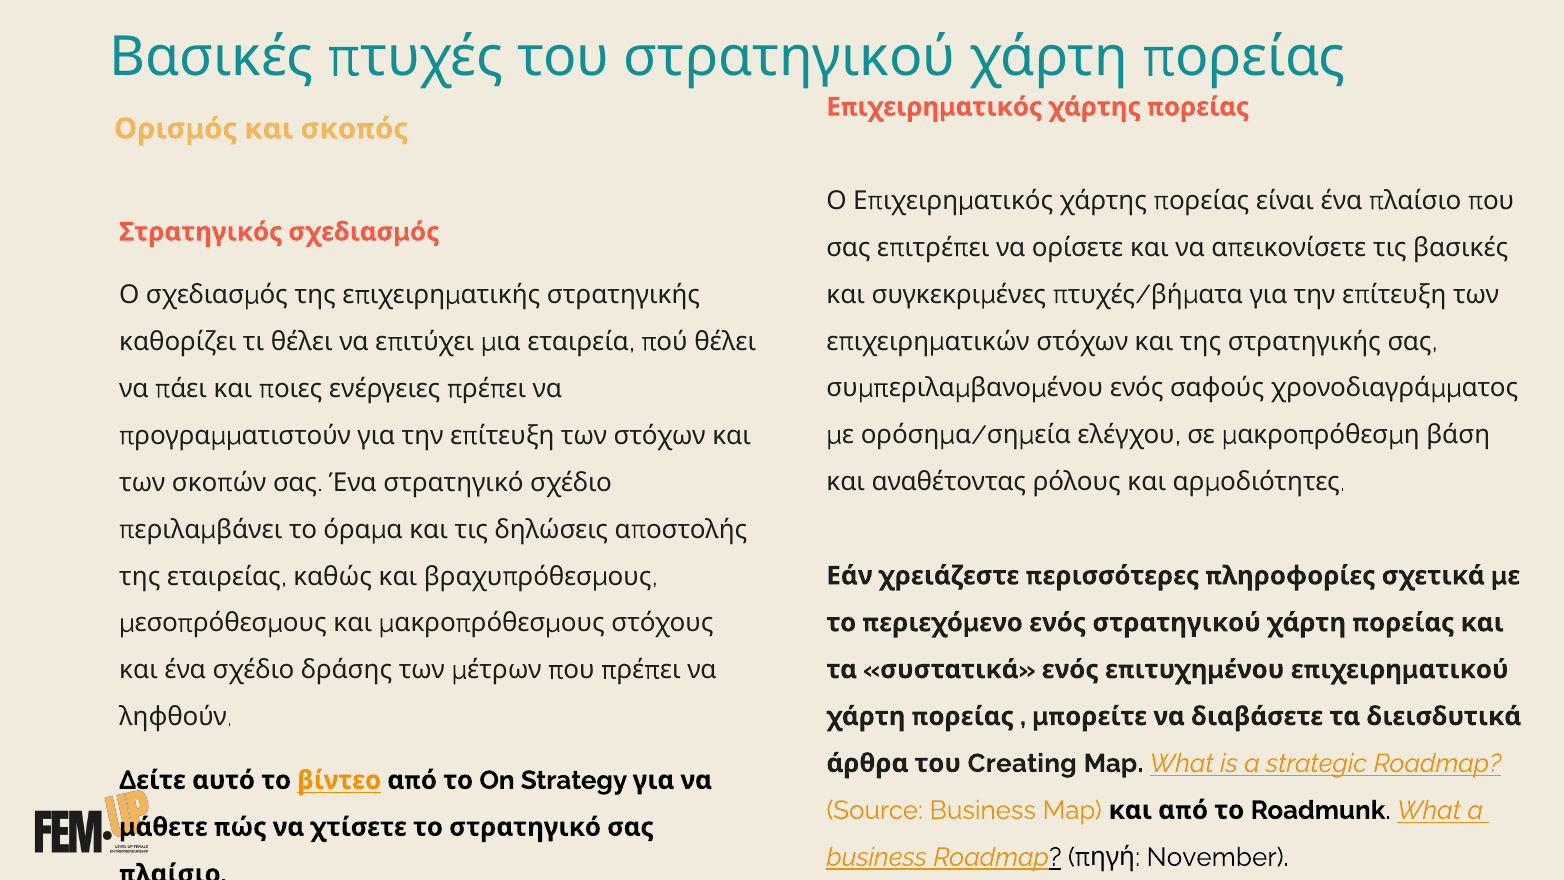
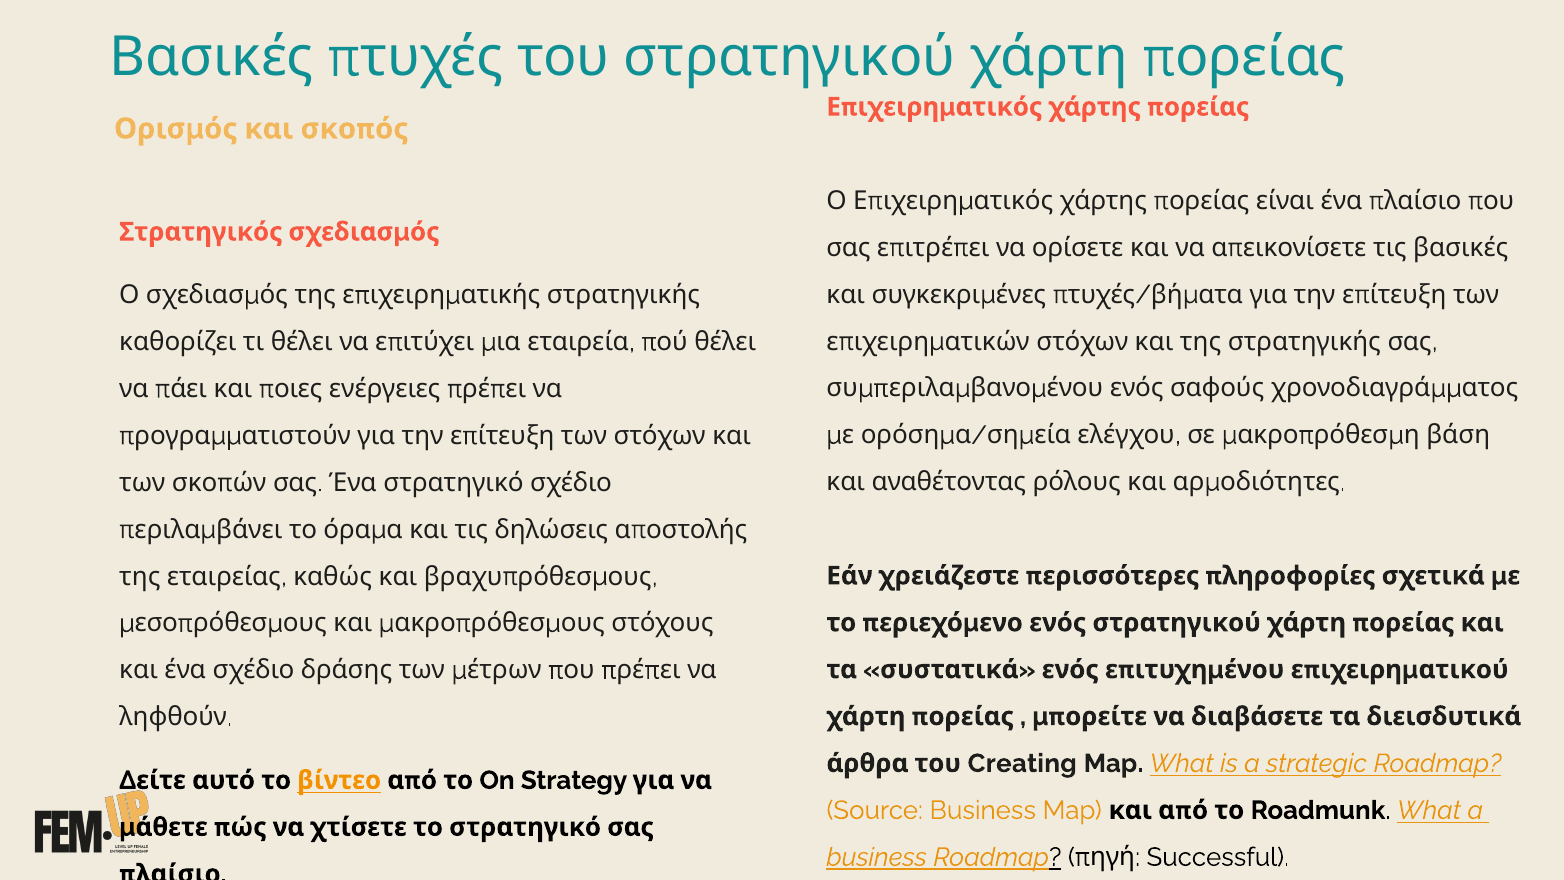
November: November -> Successful (1218, 857)
